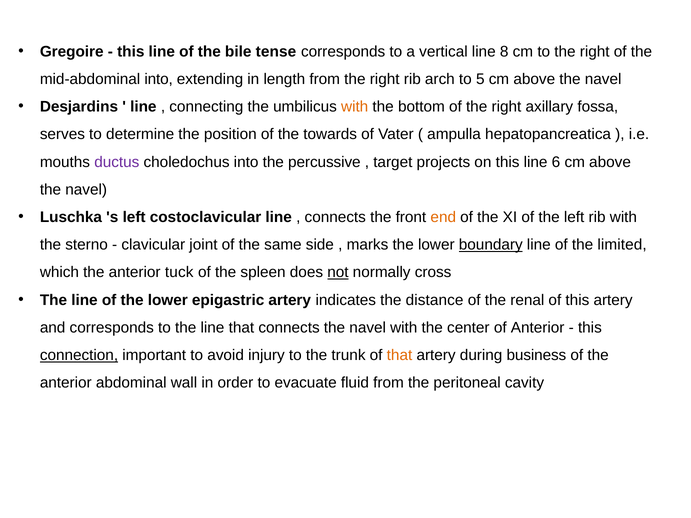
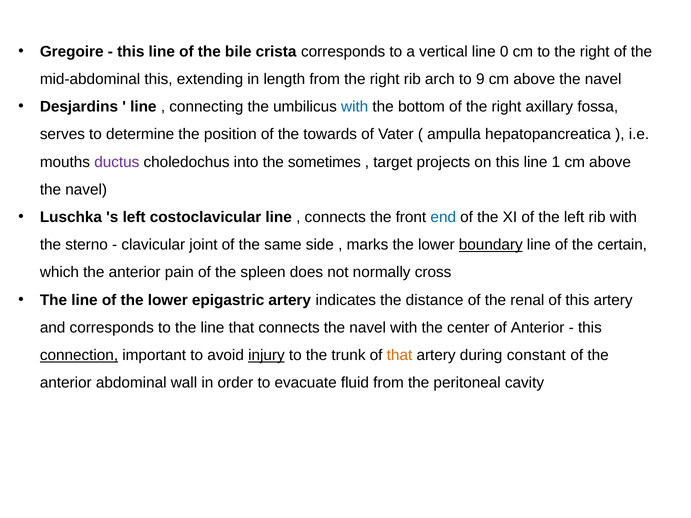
tense: tense -> crista (276, 52)
8: 8 -> 0 (504, 52)
mid-abdominal into: into -> this (159, 79)
5: 5 -> 9 (480, 79)
with colour: orange -> blue (355, 107)
percussive: percussive -> sometimes (324, 162)
6: 6 -> 1 (556, 162)
end colour: orange -> blue (443, 217)
limited: limited -> certain (622, 245)
tuck: tuck -> pain (179, 273)
not underline: present -> none (338, 273)
injury underline: none -> present (266, 355)
business: business -> constant (536, 355)
